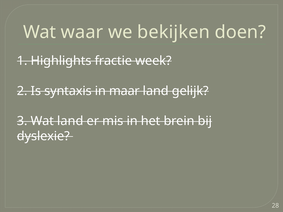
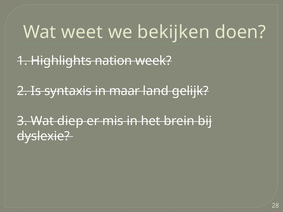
waar: waar -> weet (82, 32)
fractie: fractie -> nation (113, 61)
Wat land: land -> diep (70, 121)
